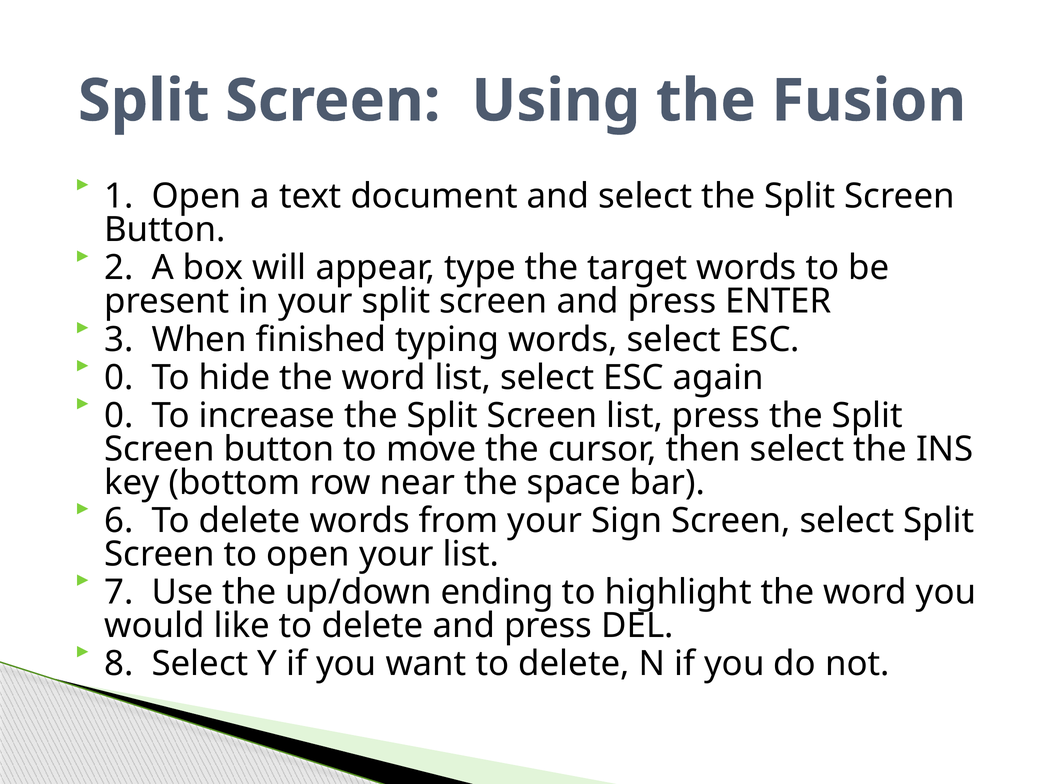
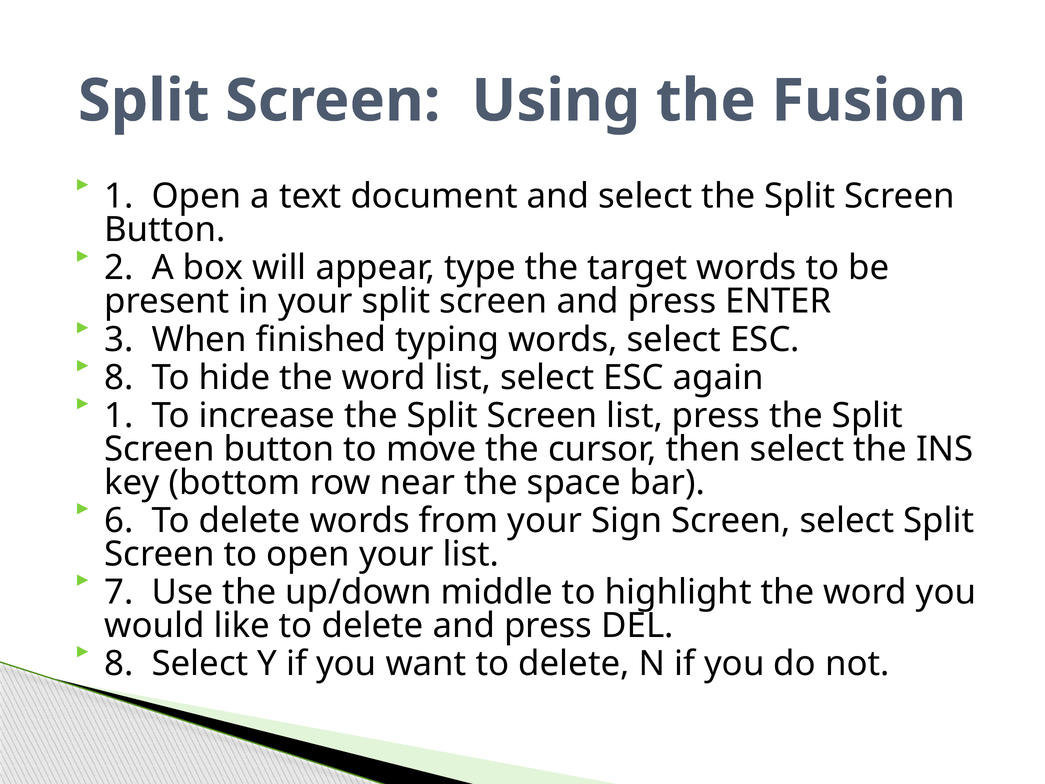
0: 0 -> 8 (119, 377)
0: 0 -> 1 (119, 416)
ending: ending -> middle (497, 592)
